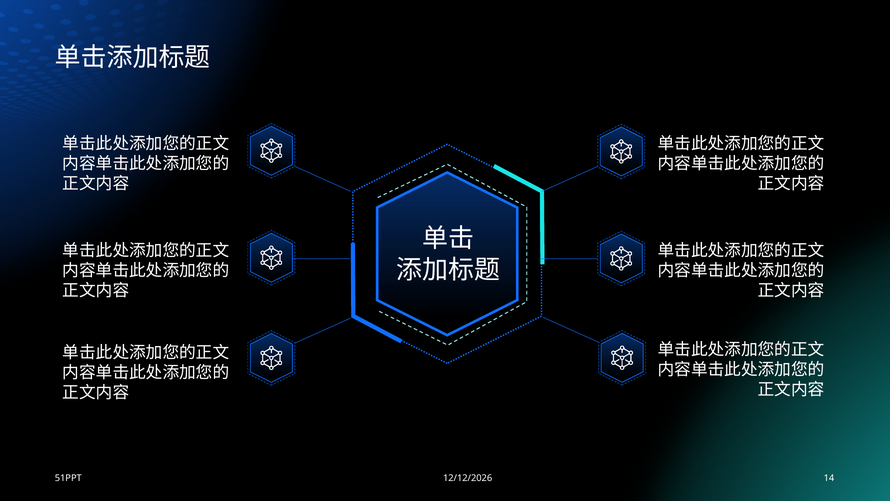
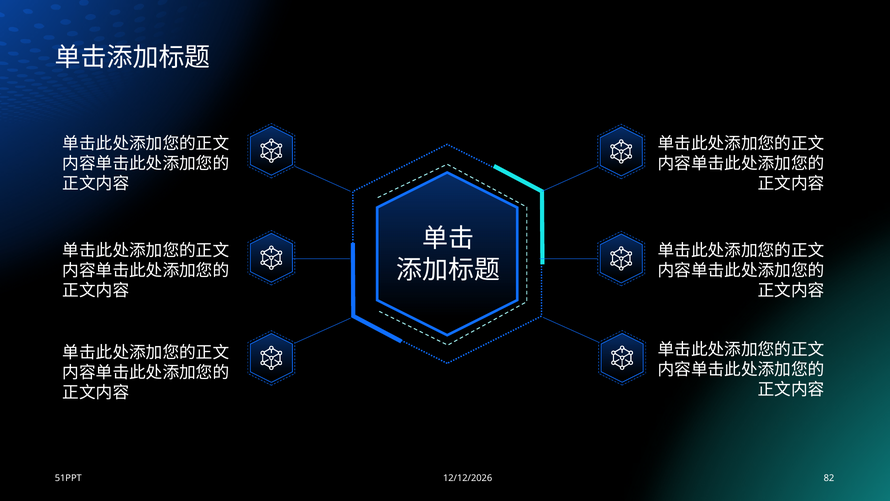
14: 14 -> 82 (829, 478)
